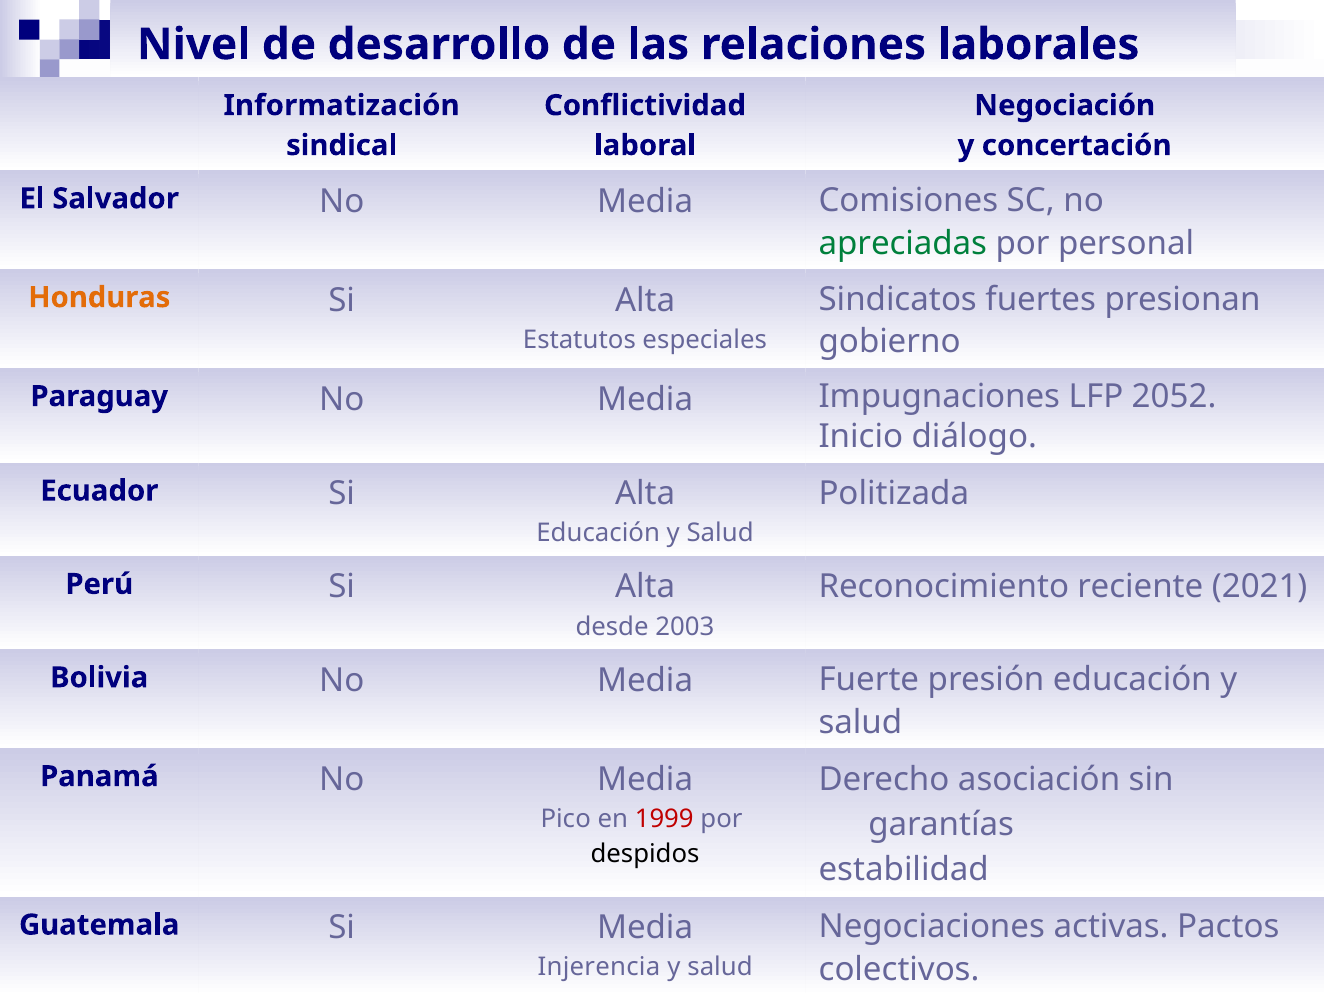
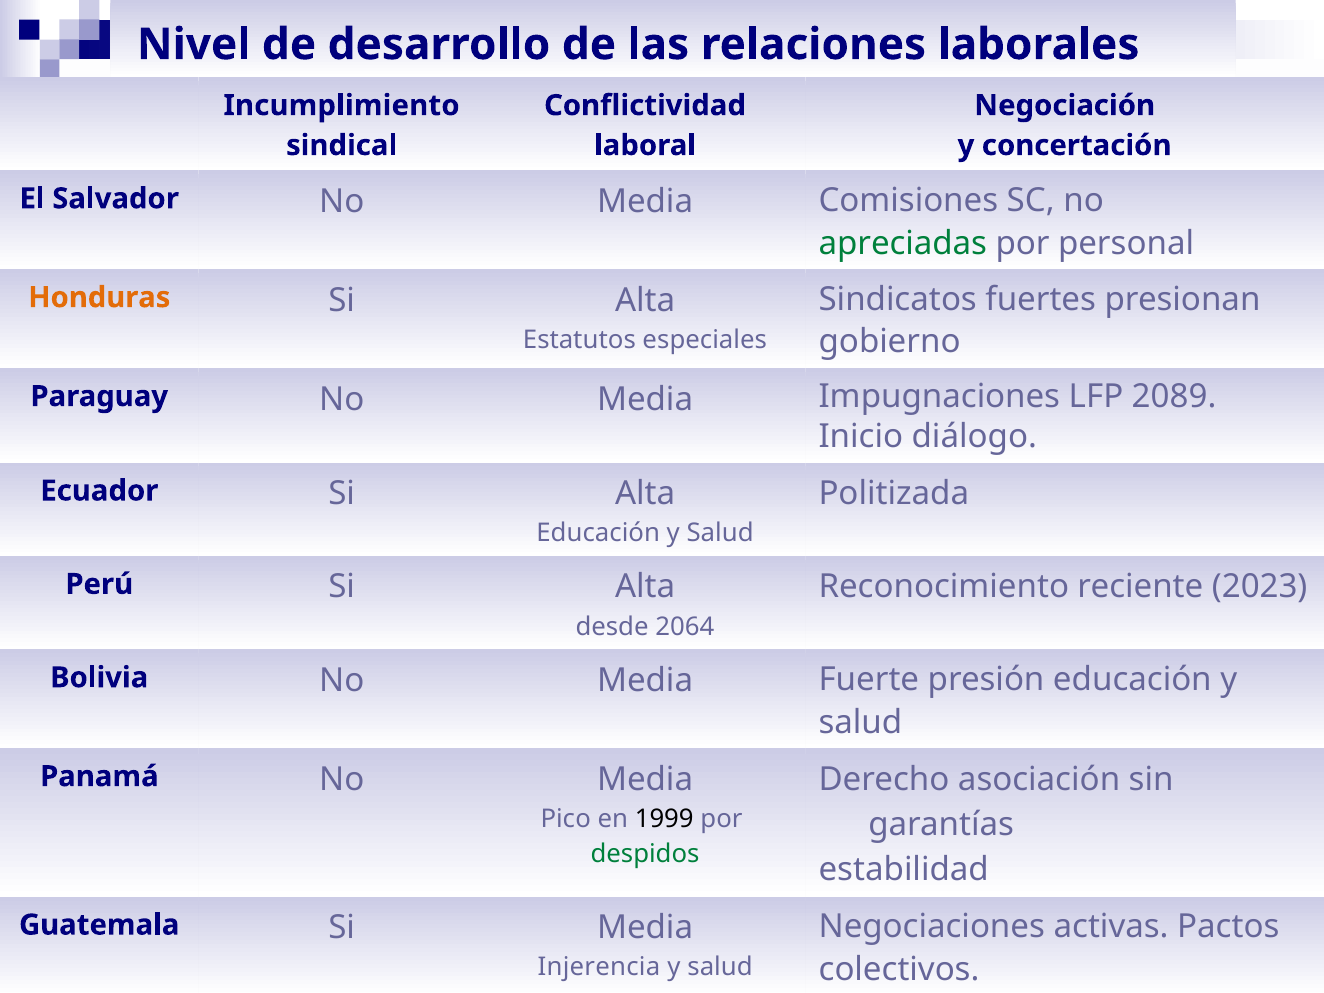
Informatización: Informatización -> Incumplimiento (342, 105)
2052: 2052 -> 2089 (1174, 396)
2021: 2021 -> 2023 (1260, 587)
2003: 2003 -> 2064 (685, 627)
1999 colour: red -> black (664, 819)
despidos colour: black -> green (645, 854)
